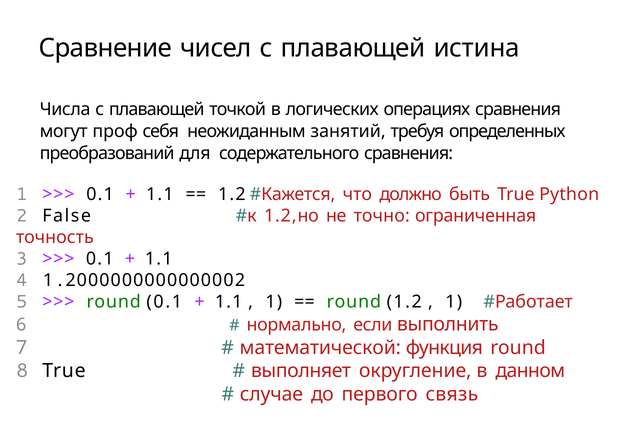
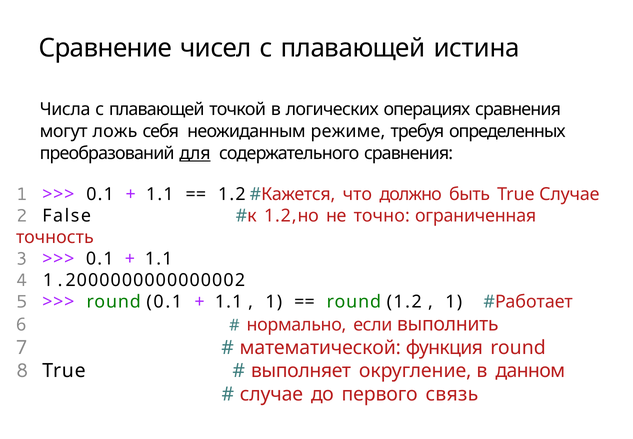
проф: проф -> ложь (115, 131)
занятий: занятий -> режиме (348, 131)
для underline: none -> present (195, 153)
True Python: Python -> Случае (569, 194)
